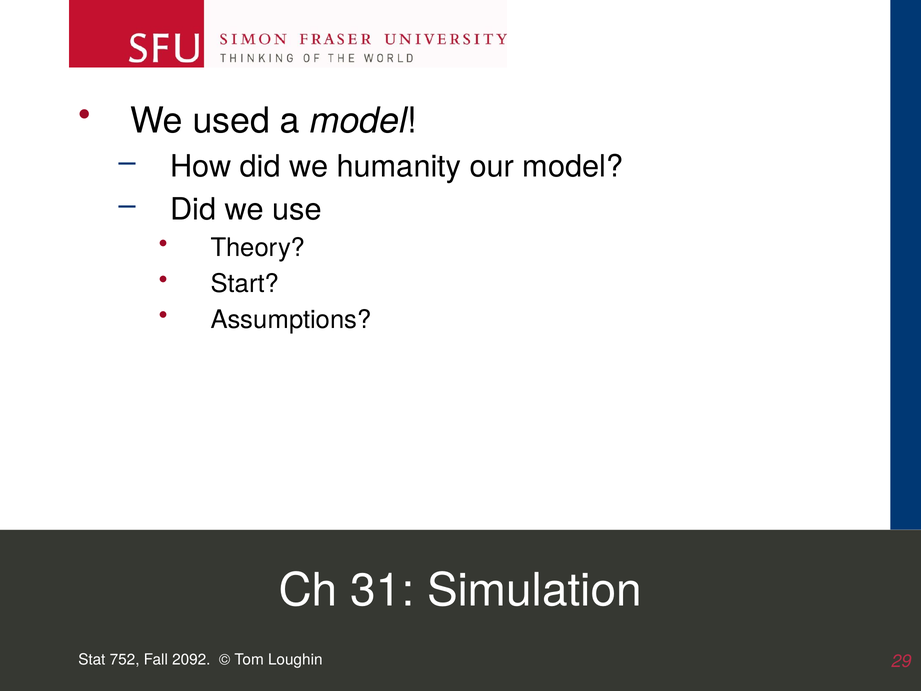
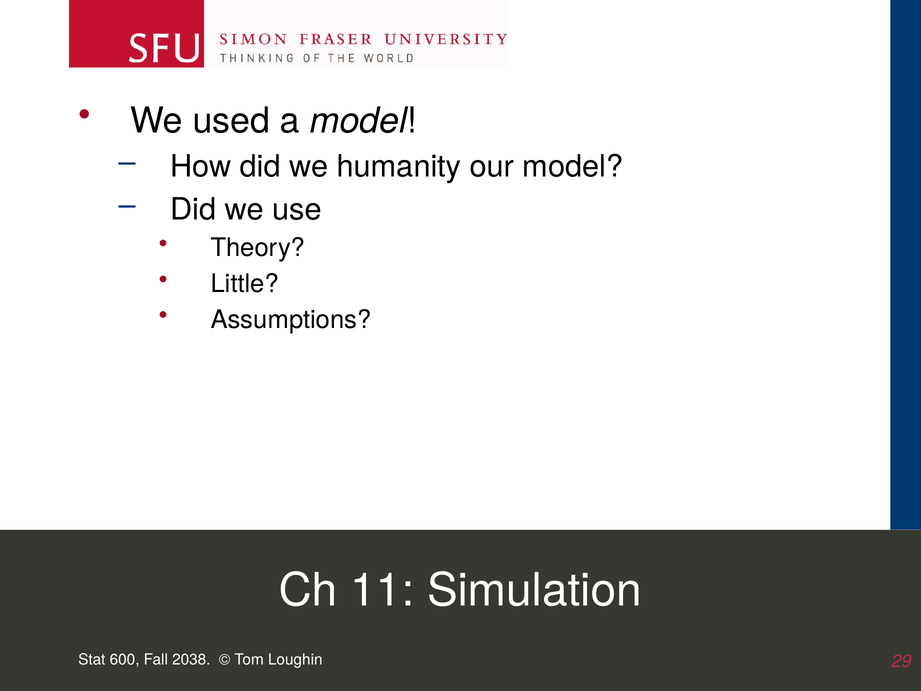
Start: Start -> Little (245, 284)
31: 31 -> 11 (382, 590)
752: 752 -> 600 (125, 660)
2092: 2092 -> 2038 (191, 660)
